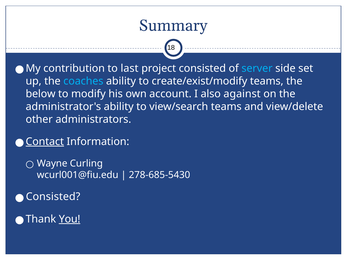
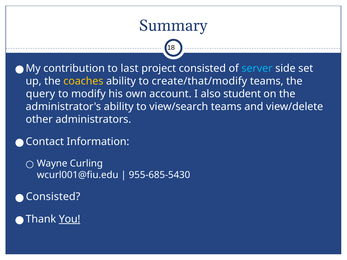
coaches colour: light blue -> yellow (83, 81)
create/exist/modify: create/exist/modify -> create/that/modify (199, 81)
below: below -> query (40, 94)
against: against -> student (242, 94)
Contact underline: present -> none (45, 142)
278-685-5430: 278-685-5430 -> 955-685-5430 (159, 175)
